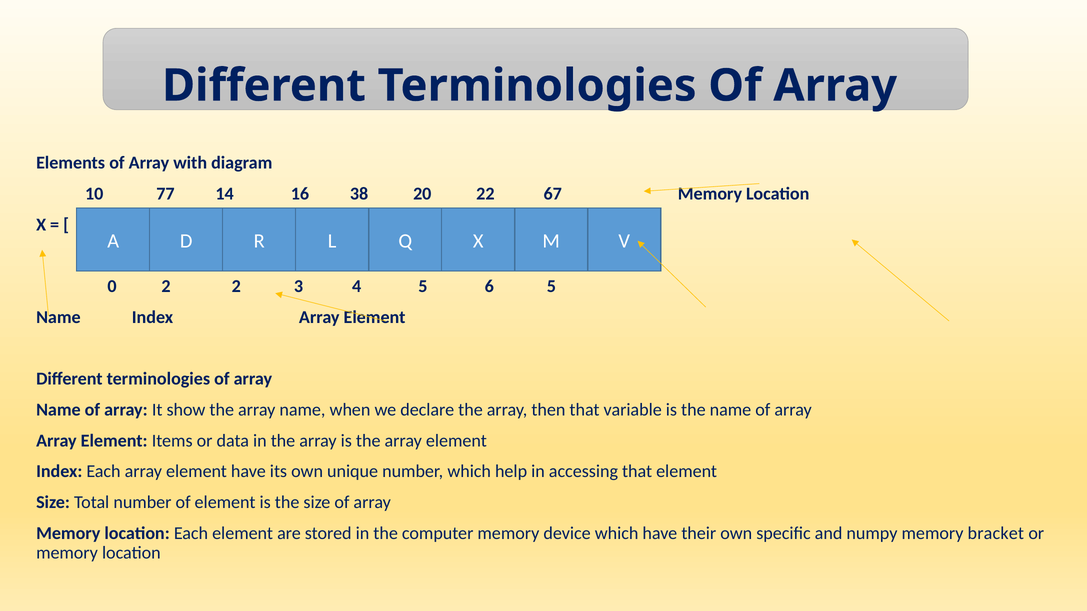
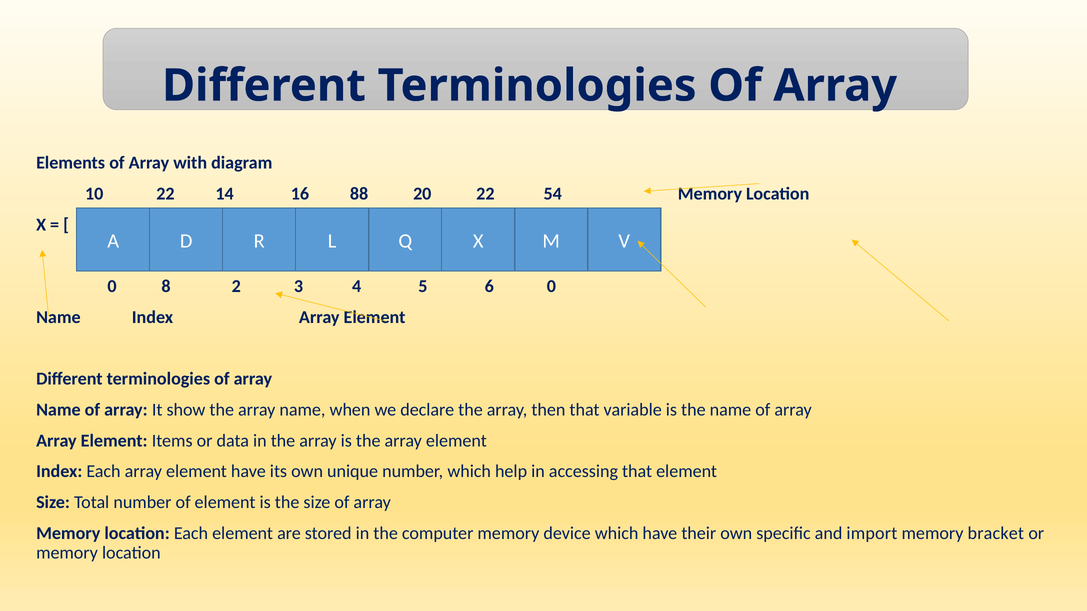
10 77: 77 -> 22 (165, 194)
38: 38 -> 88 (359, 194)
67: 67 -> 54 (553, 194)
0 2: 2 -> 8 (166, 287)
6 5: 5 -> 0 (551, 287)
numpy: numpy -> import (872, 534)
